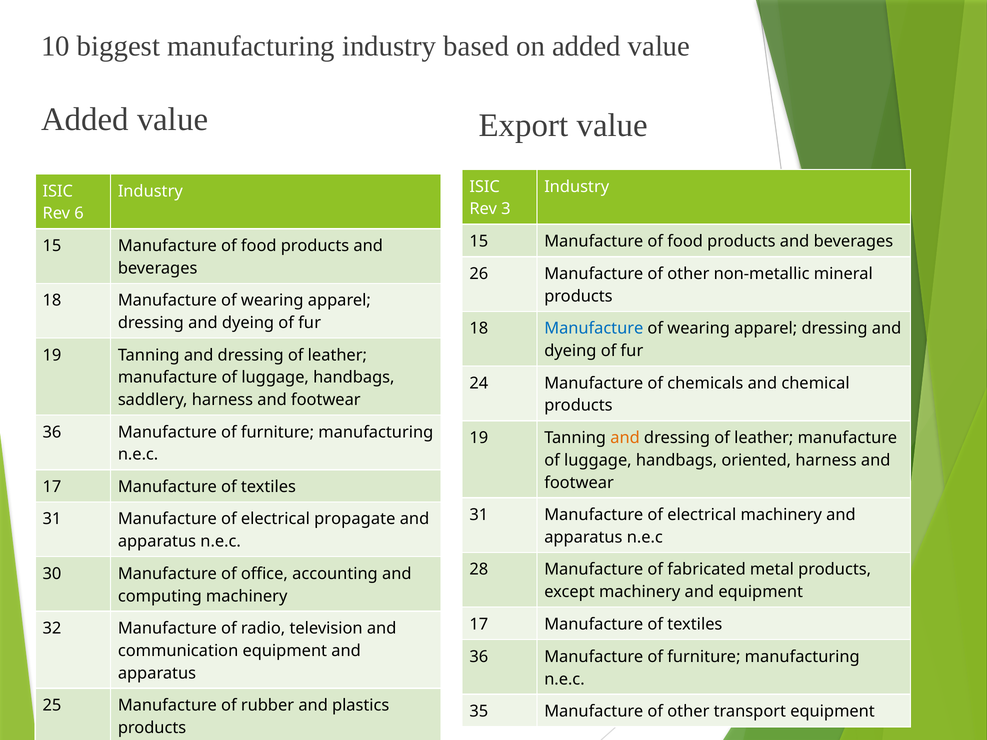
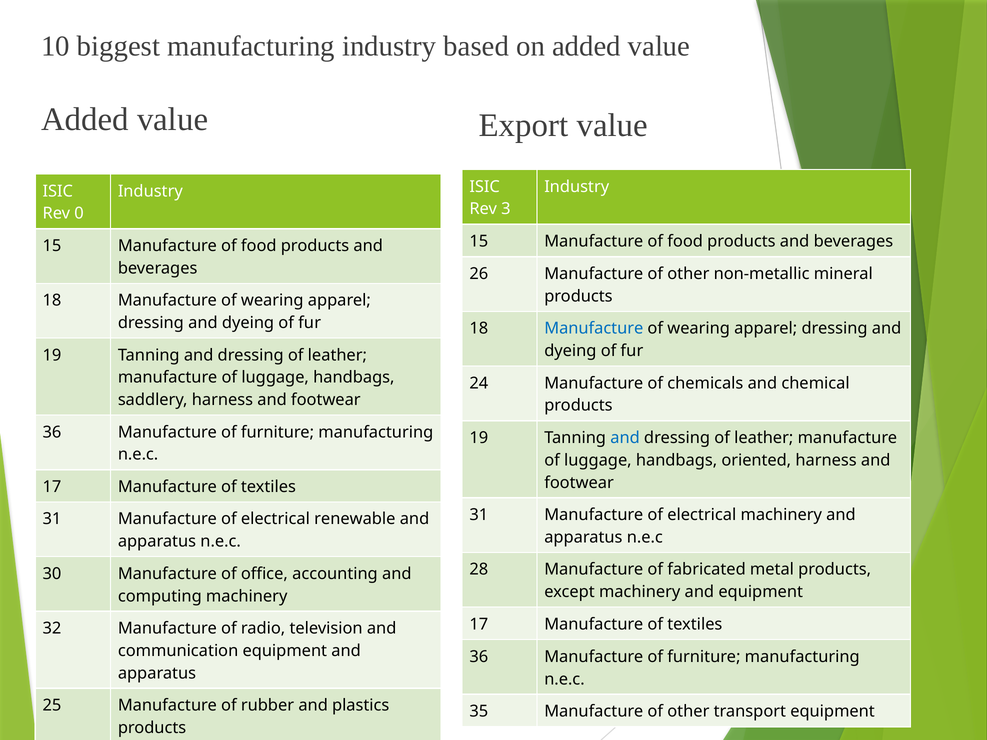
6: 6 -> 0 (79, 214)
and colour: orange -> blue (625, 438)
propagate: propagate -> renewable (355, 519)
